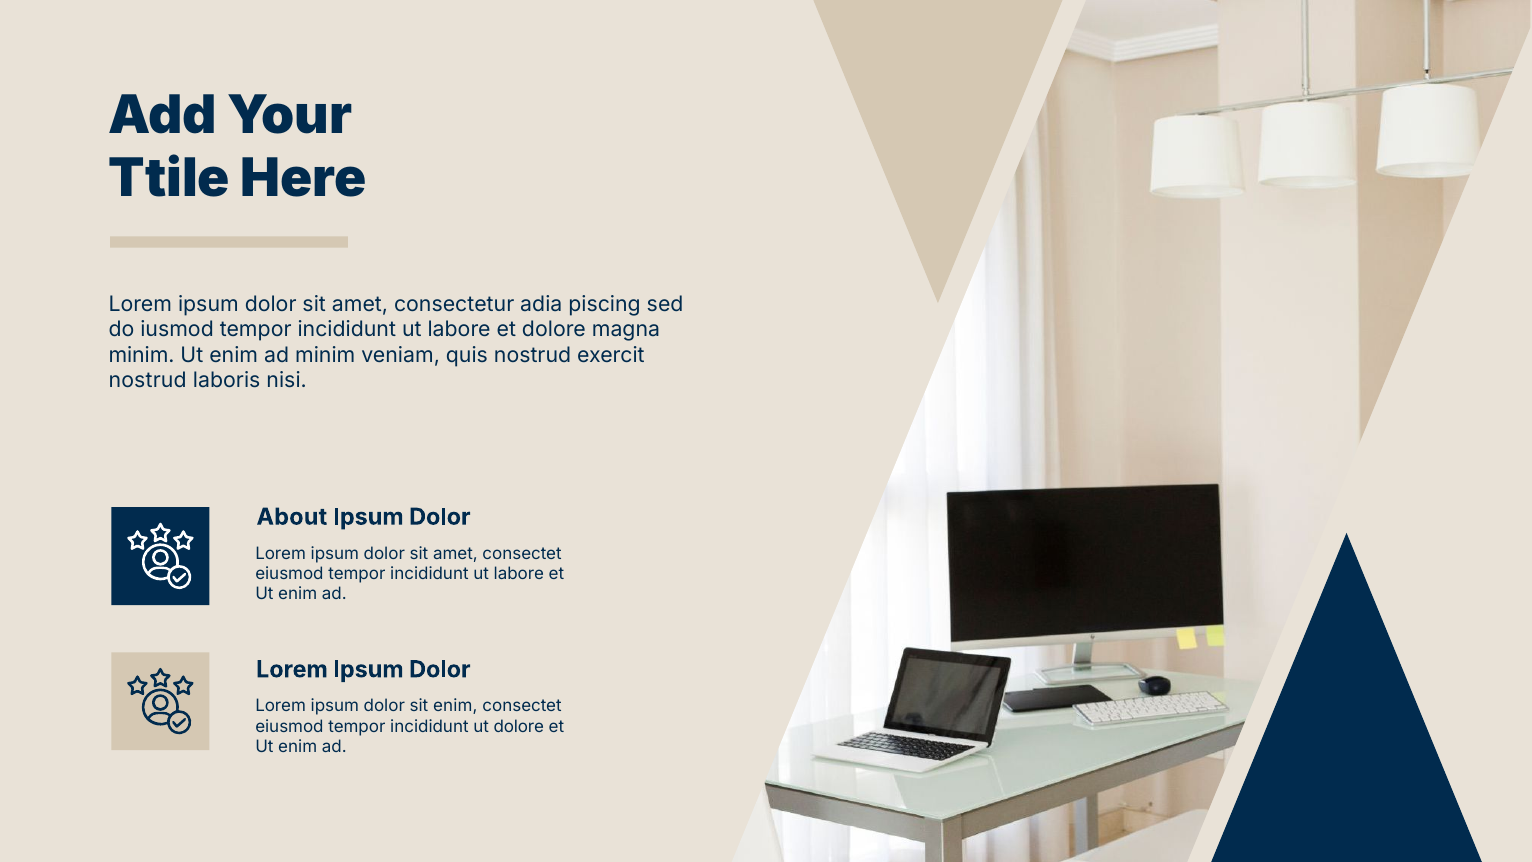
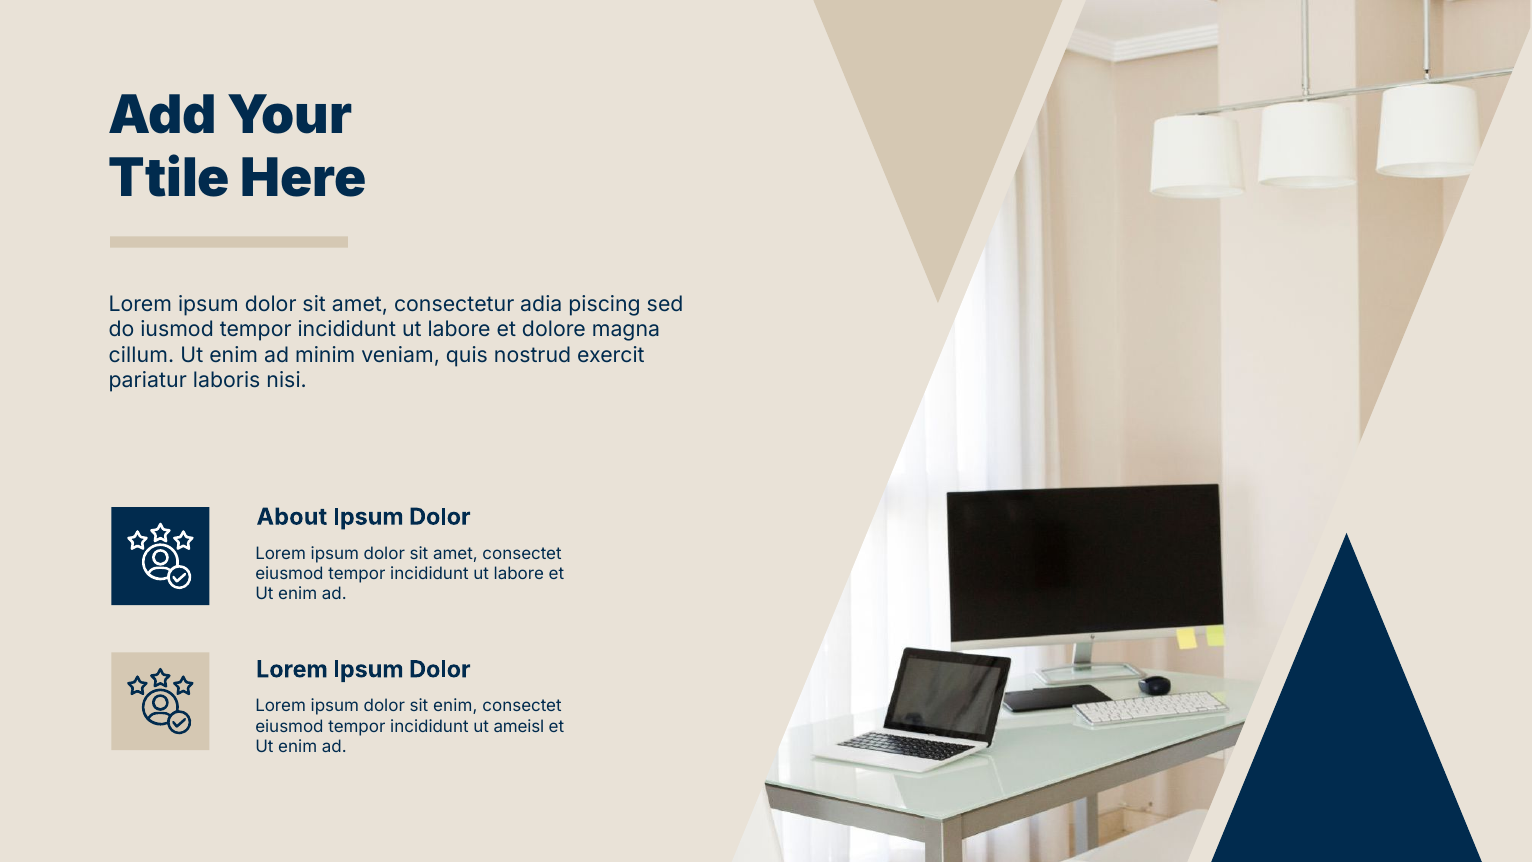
minim: minim -> cillum (141, 355)
nostrud: nostrud -> pariatur (148, 381)
ut dolore: dolore -> ameisl (519, 726)
